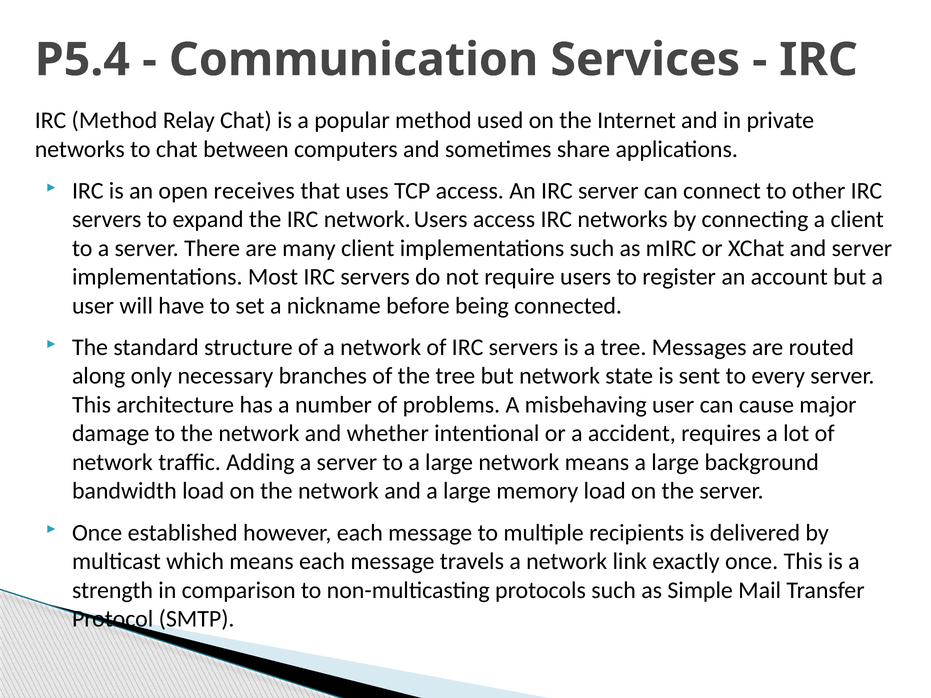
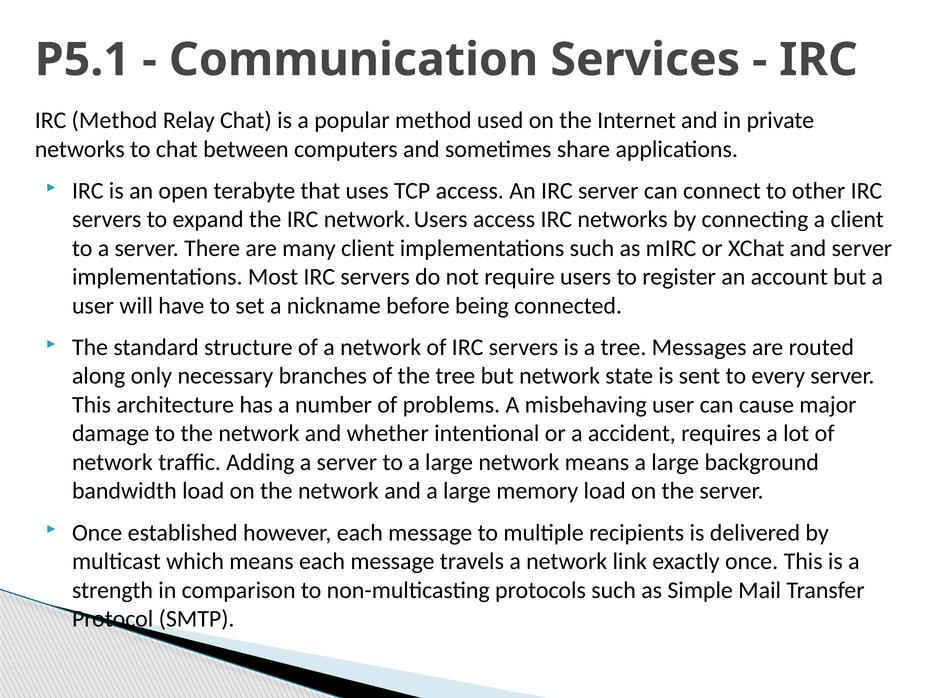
P5.4: P5.4 -> P5.1 (82, 60)
receives: receives -> terabyte (254, 191)
